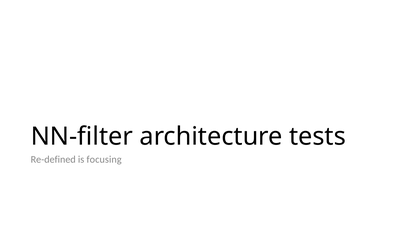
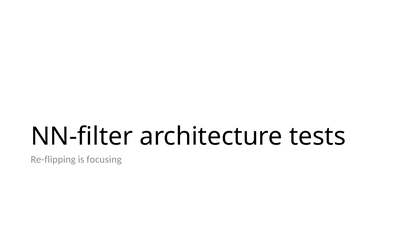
Re-defined: Re-defined -> Re-flipping (53, 159)
